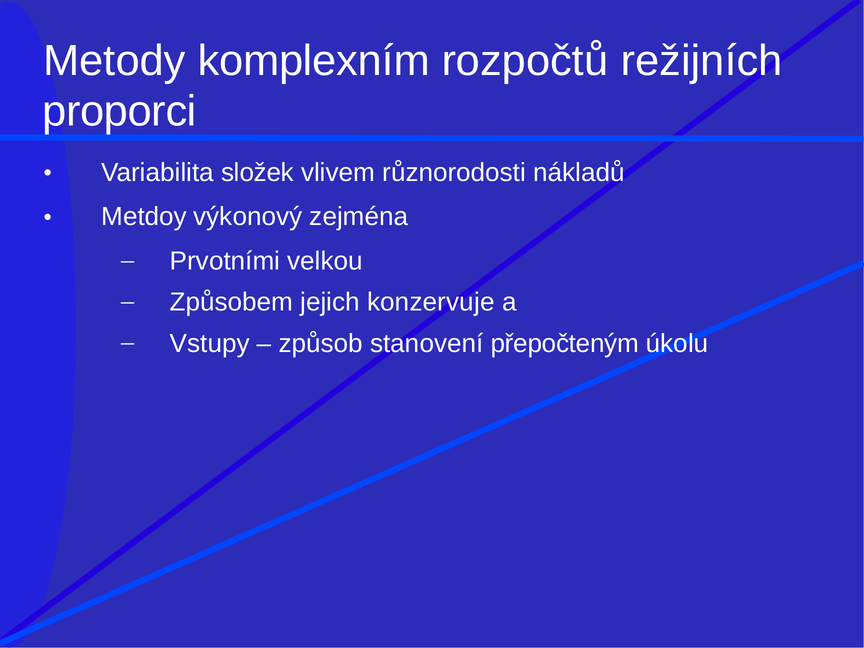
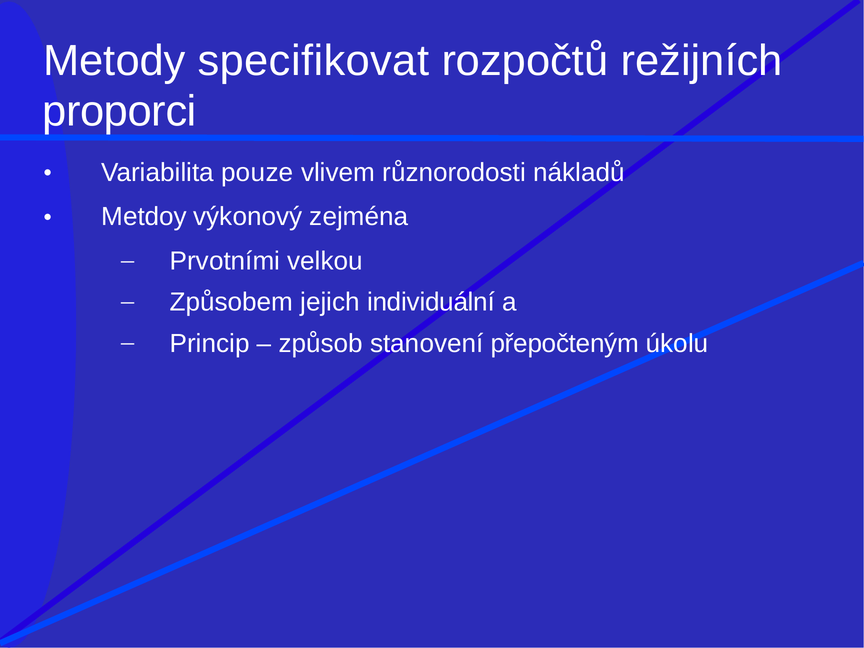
komplexním: komplexním -> specifikovat (313, 61)
složek: složek -> pouze (257, 172)
konzervuje: konzervuje -> individuální (431, 302)
Vstupy: Vstupy -> Princip (210, 343)
